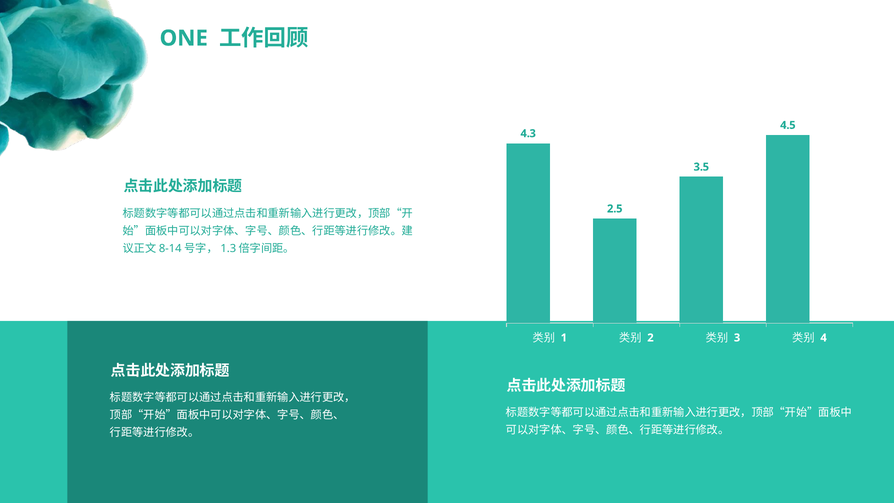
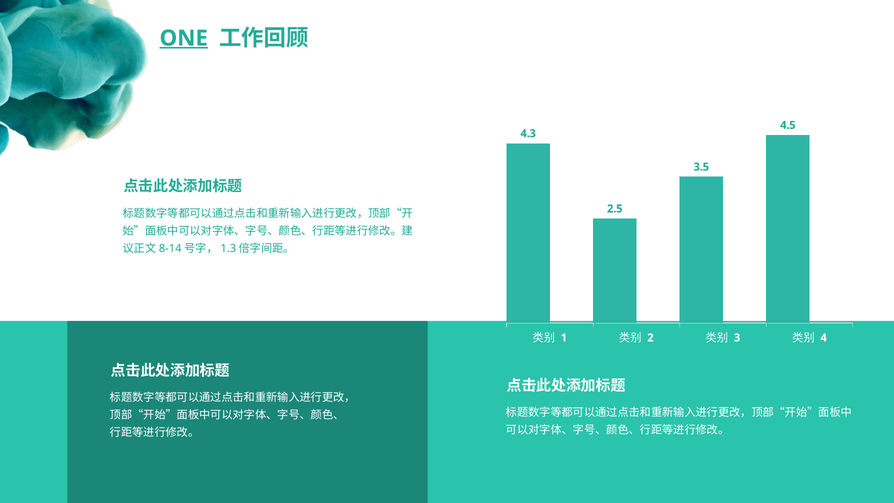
ONE underline: none -> present (184, 38)
